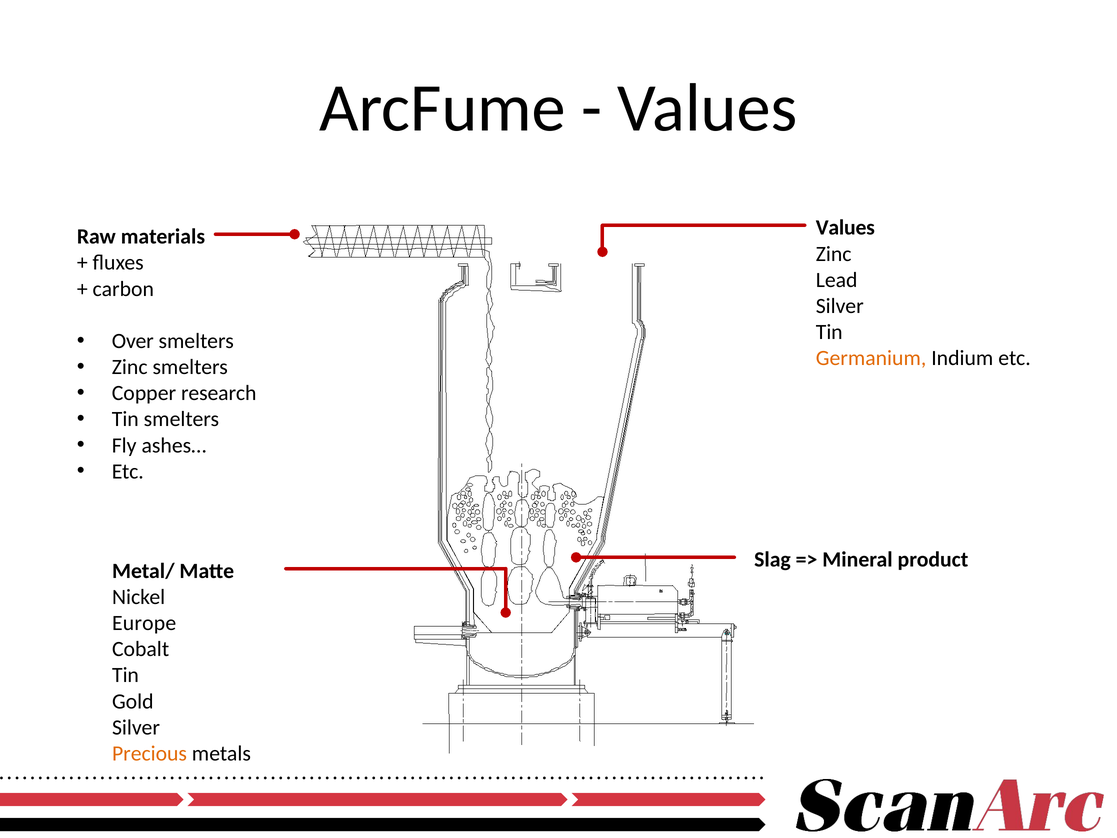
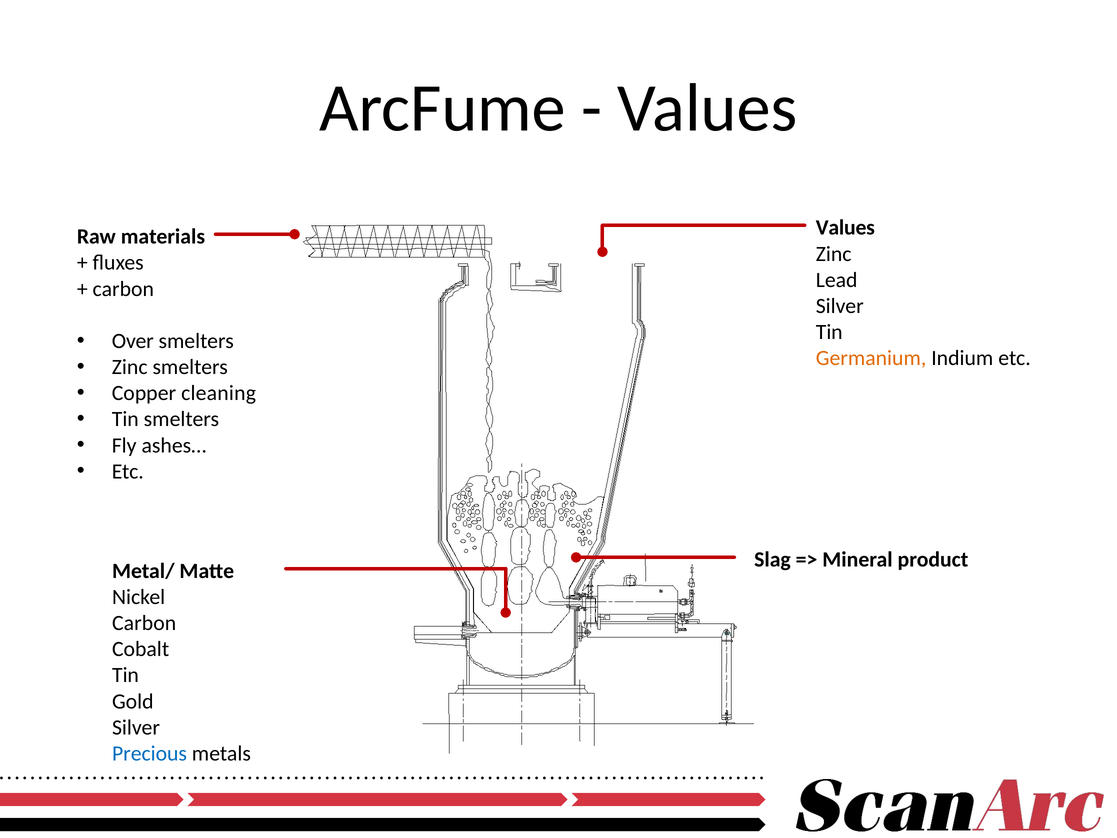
research: research -> cleaning (219, 393)
Europe: Europe -> Carbon (144, 623)
Precious colour: orange -> blue (149, 753)
